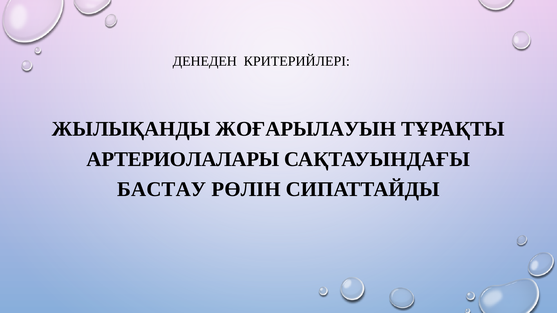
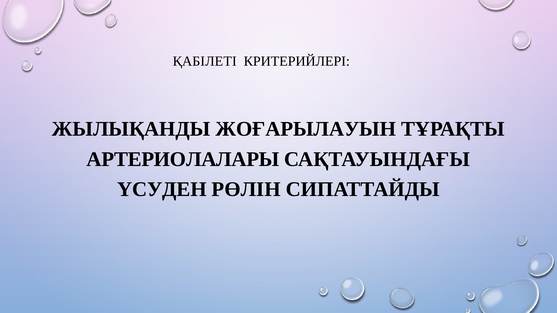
ДЕНЕДЕН: ДЕНЕДЕН -> ҚАБІЛЕТІ (205, 61)
БАСТАУ: БАСТАУ -> ҮСУДЕН (162, 189)
